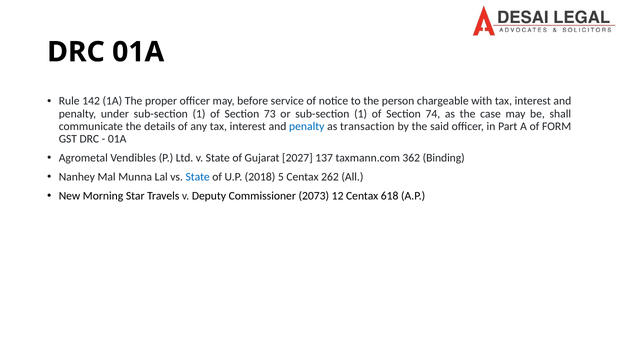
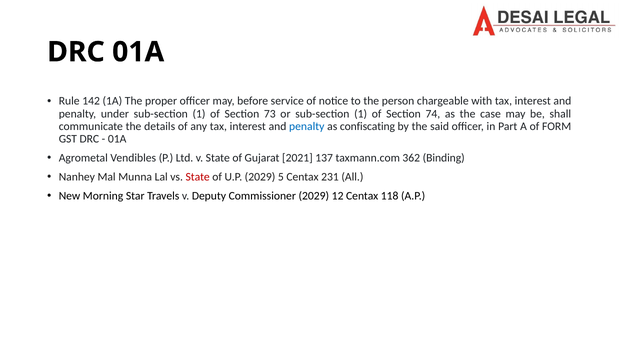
transaction: transaction -> confiscating (367, 126)
2027: 2027 -> 2021 (297, 158)
State colour: blue -> red (198, 177)
U.P 2018: 2018 -> 2029 (260, 177)
262: 262 -> 231 (330, 177)
Commissioner 2073: 2073 -> 2029 (314, 196)
618: 618 -> 118 (390, 196)
